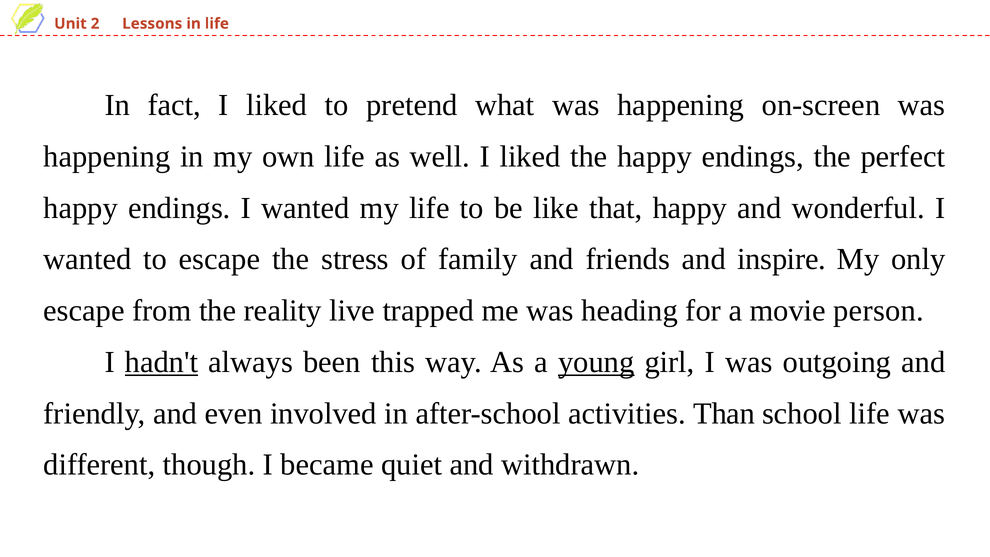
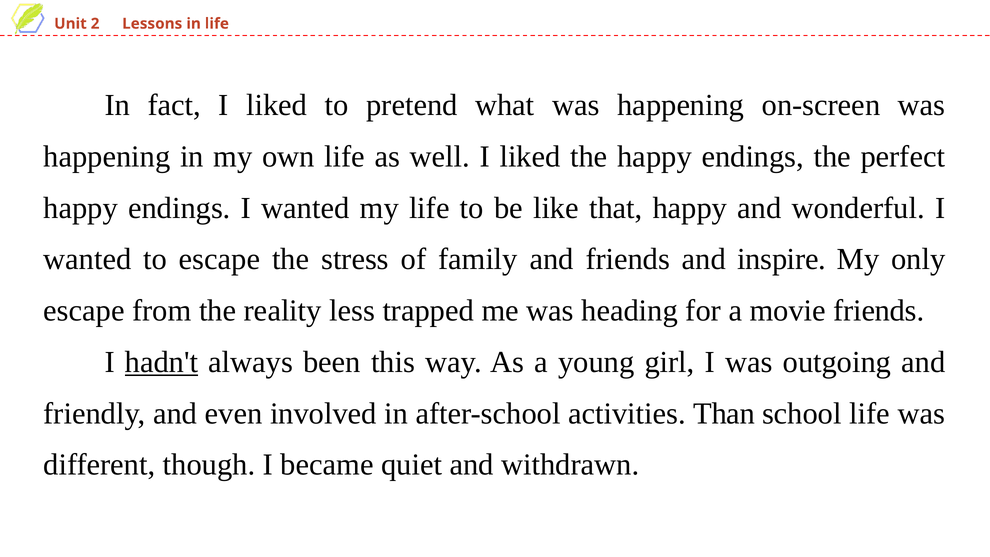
live: live -> less (352, 311)
movie person: person -> friends (879, 311)
young underline: present -> none (596, 362)
